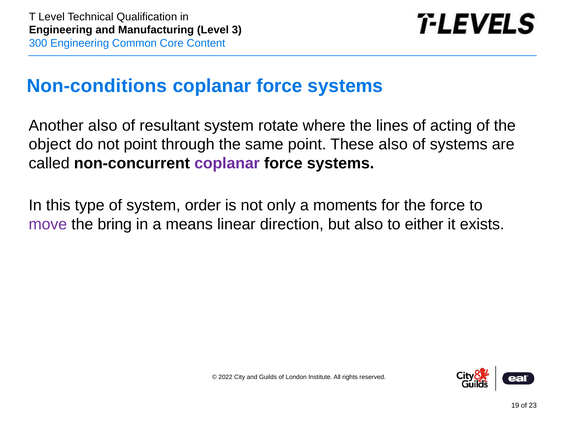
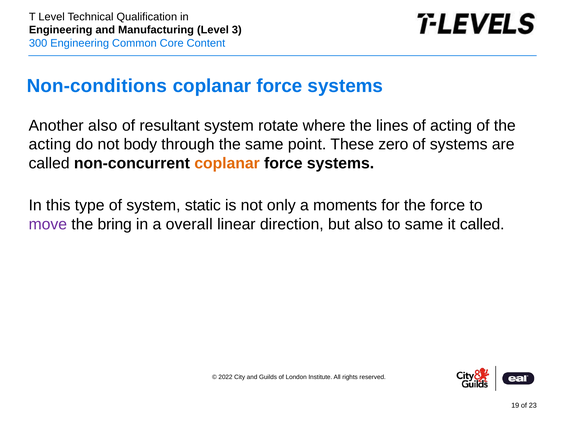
object: object -> acting (50, 144)
not point: point -> body (140, 144)
These also: also -> zero (393, 144)
coplanar colour: purple -> orange (227, 163)
order: order -> static (203, 205)
means: means -> overall (189, 224)
to either: either -> same (424, 224)
it exists: exists -> called (482, 224)
